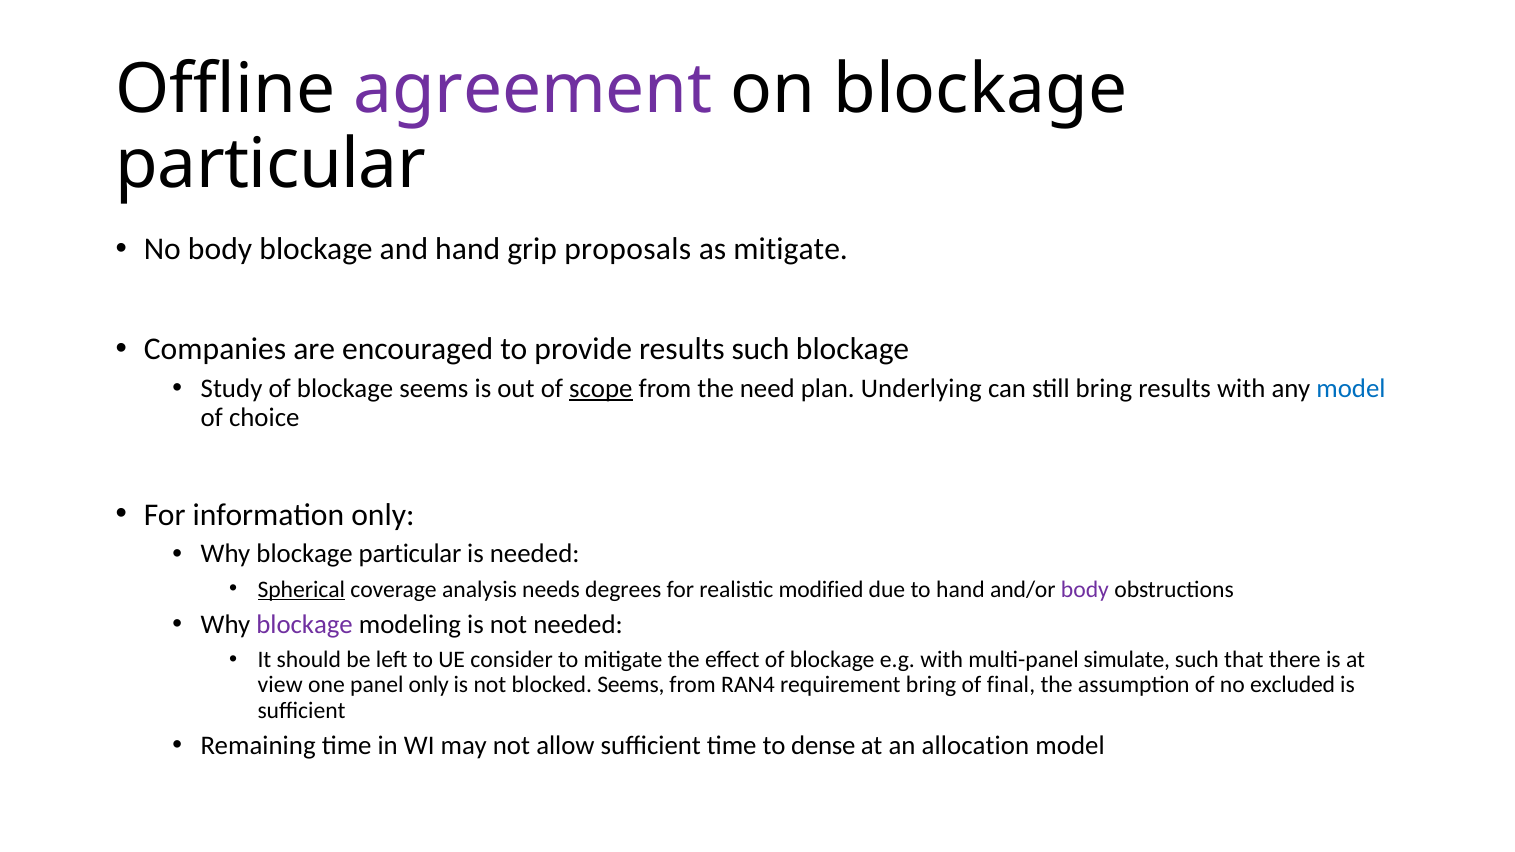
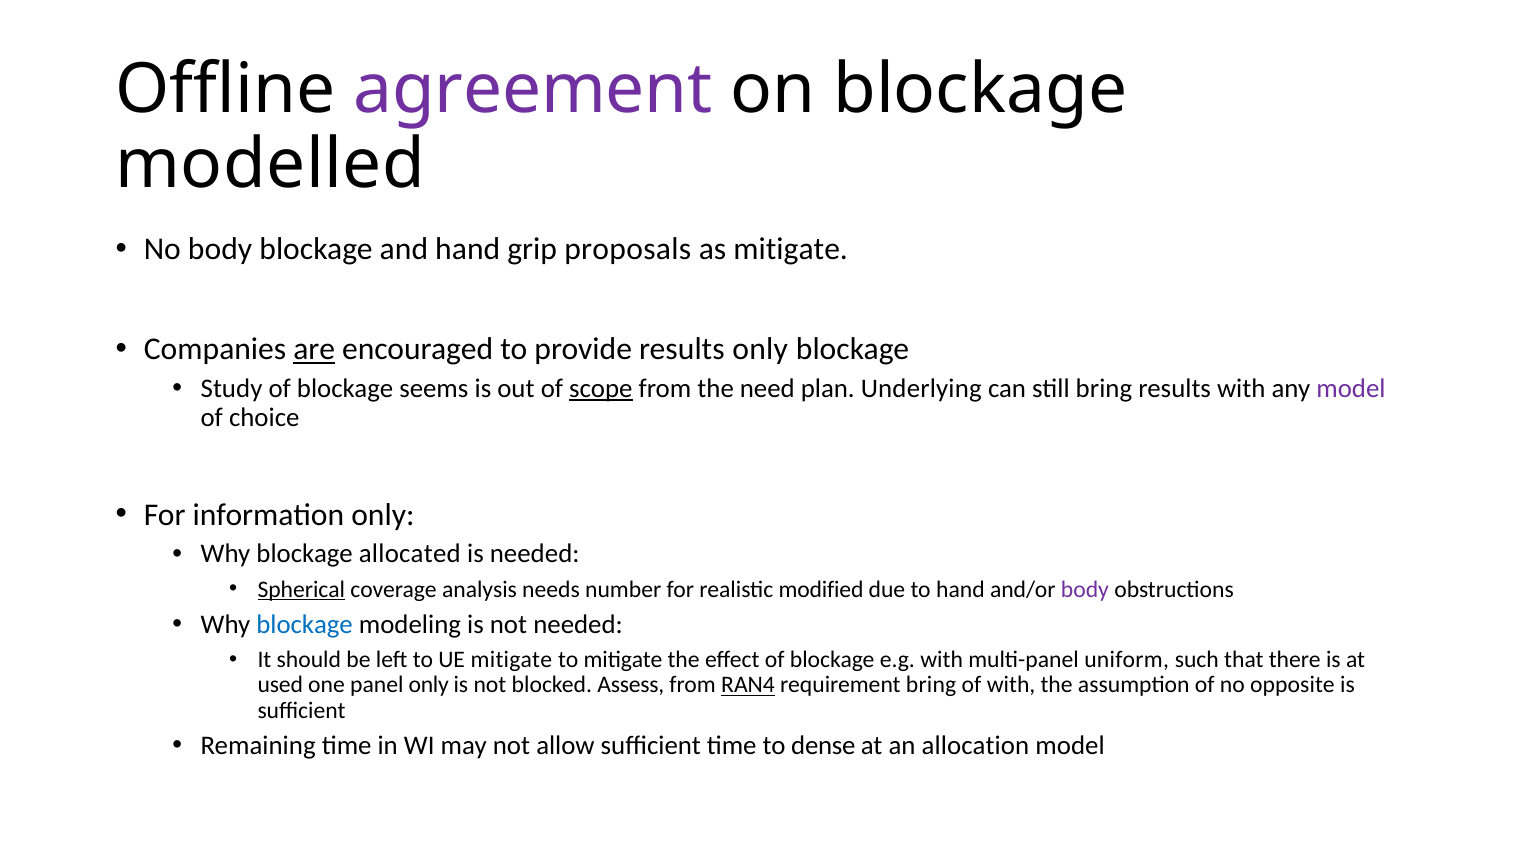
particular: particular -> modelled (270, 165)
are underline: none -> present (314, 349)
results such: such -> only (760, 349)
model colour: blue -> purple (1351, 389)
Why blockage particular: particular -> allocated (410, 554)
degrees: degrees -> number (623, 589)
blockage colour: purple -> blue (305, 624)
UE consider: consider -> mitigate (511, 660)
simulate: simulate -> uniform (1127, 660)
view: view -> used (280, 685)
blocked Seems: Seems -> Assess (631, 685)
RAN4 underline: none -> present (748, 685)
of final: final -> with (1011, 685)
excluded: excluded -> opposite (1292, 685)
